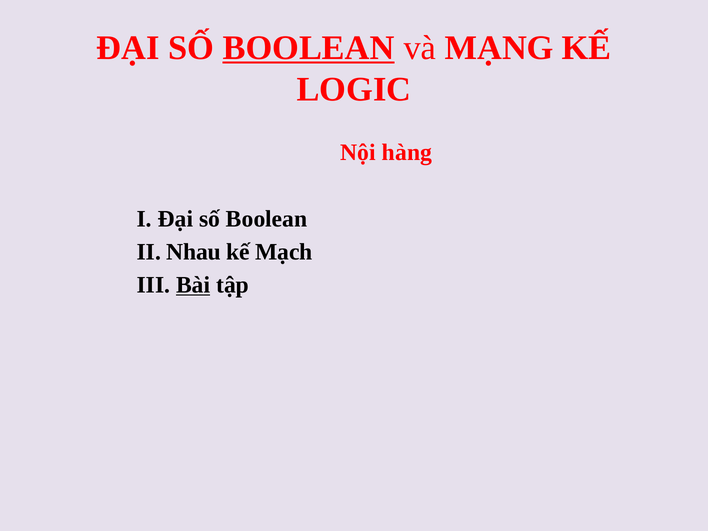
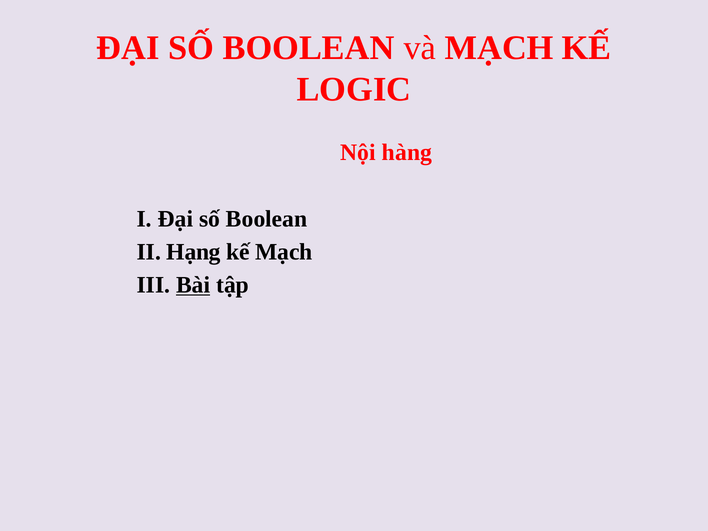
BOOLEAN underline: present -> none (309, 48)
và MẠNG: MẠNG -> MẠCH (499, 48)
Nhau: Nhau -> Hạng (194, 252)
